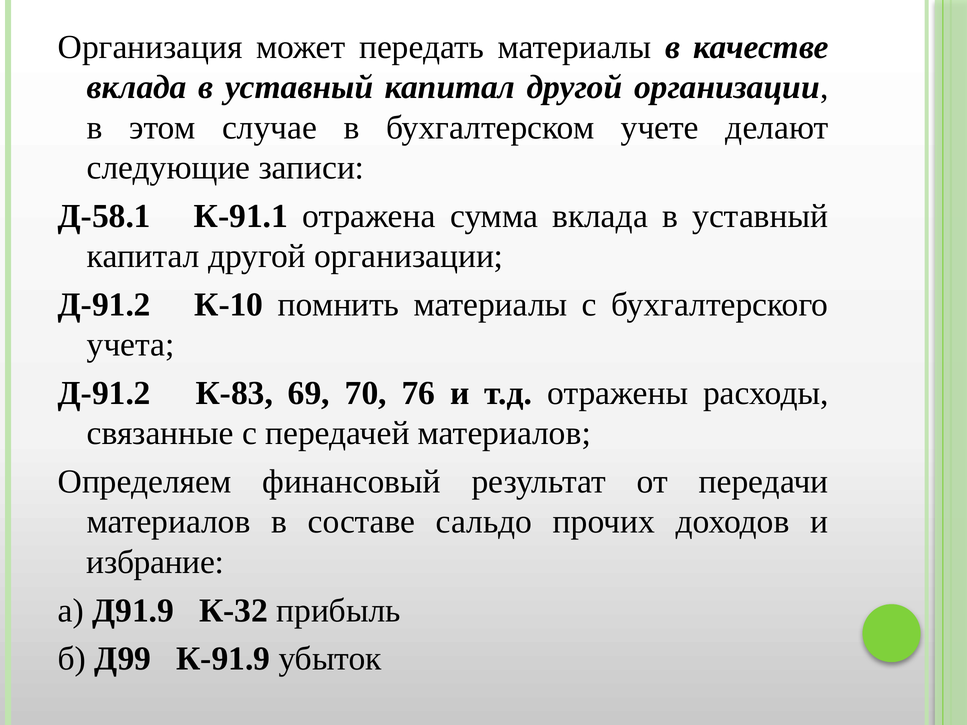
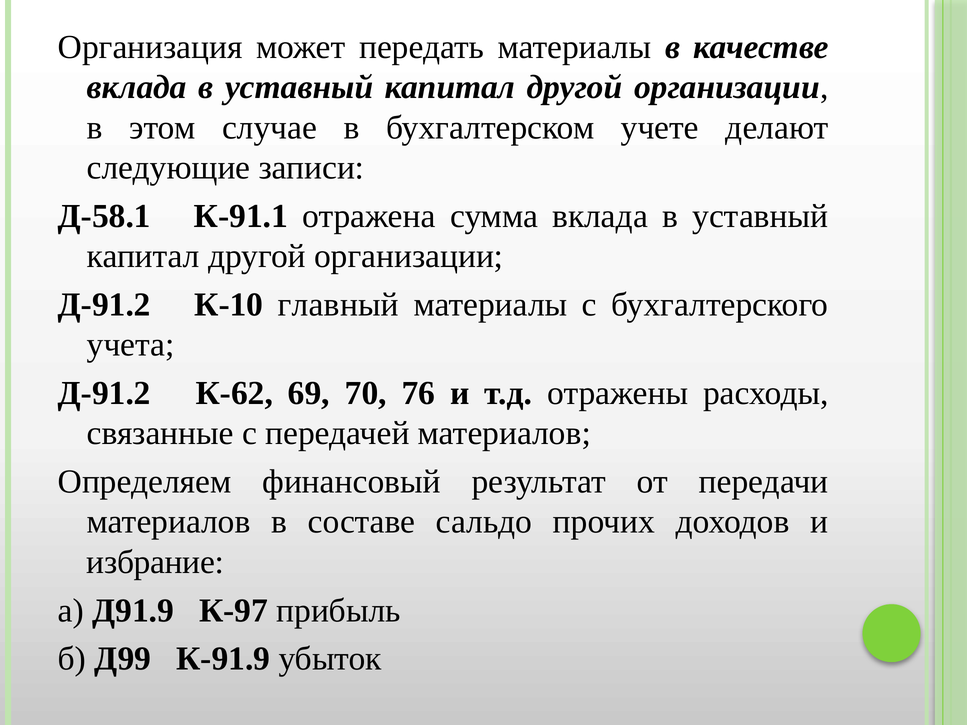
помнить: помнить -> главный (338, 305)
К-83: К-83 -> К-62 (234, 393)
К-32: К-32 -> К-97 (234, 611)
